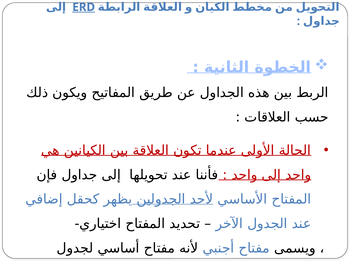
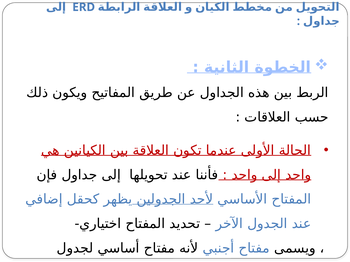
ERD underline: present -> none (84, 7)
